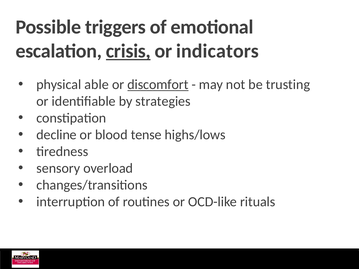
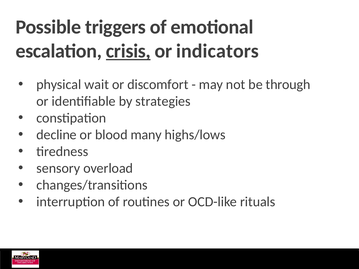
able: able -> wait (97, 85)
discomfort underline: present -> none (158, 85)
trusting: trusting -> through (288, 85)
tense: tense -> many (146, 135)
